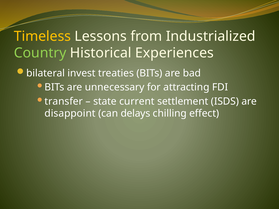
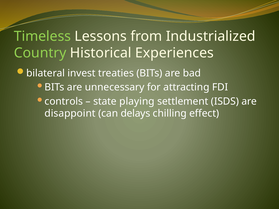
Timeless colour: yellow -> light green (42, 36)
transfer: transfer -> controls (64, 101)
current: current -> playing (137, 101)
